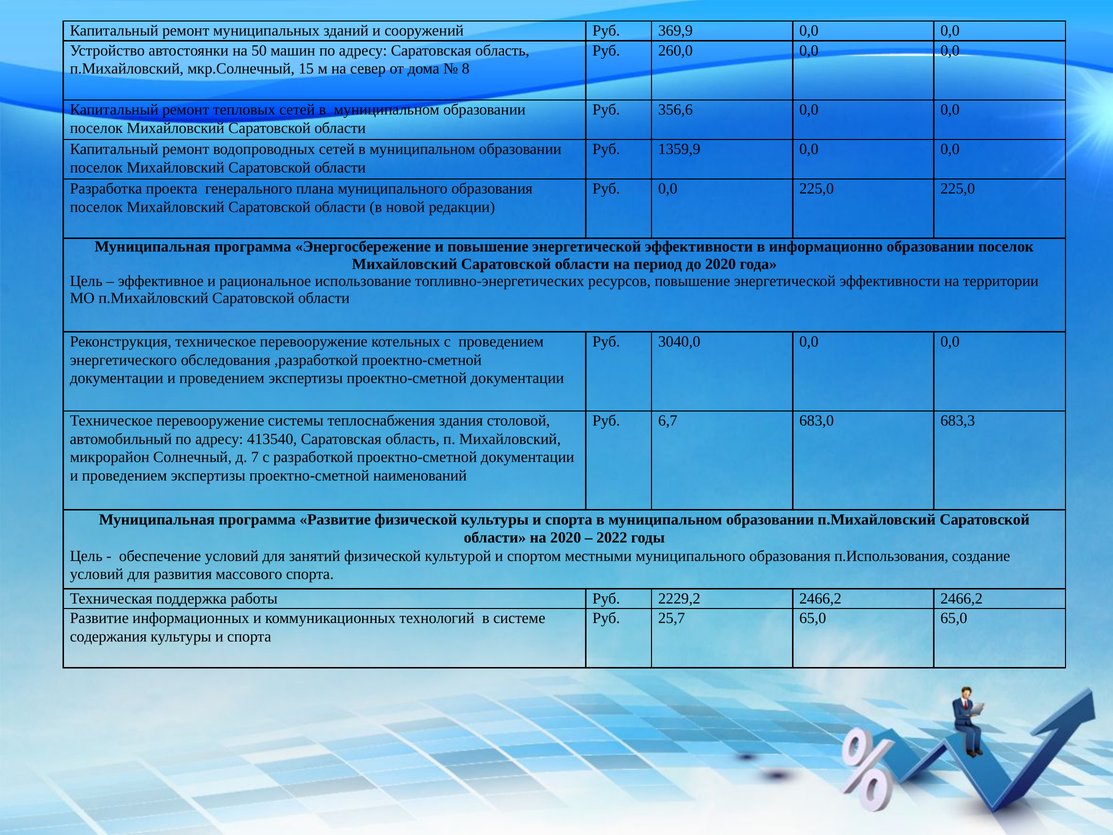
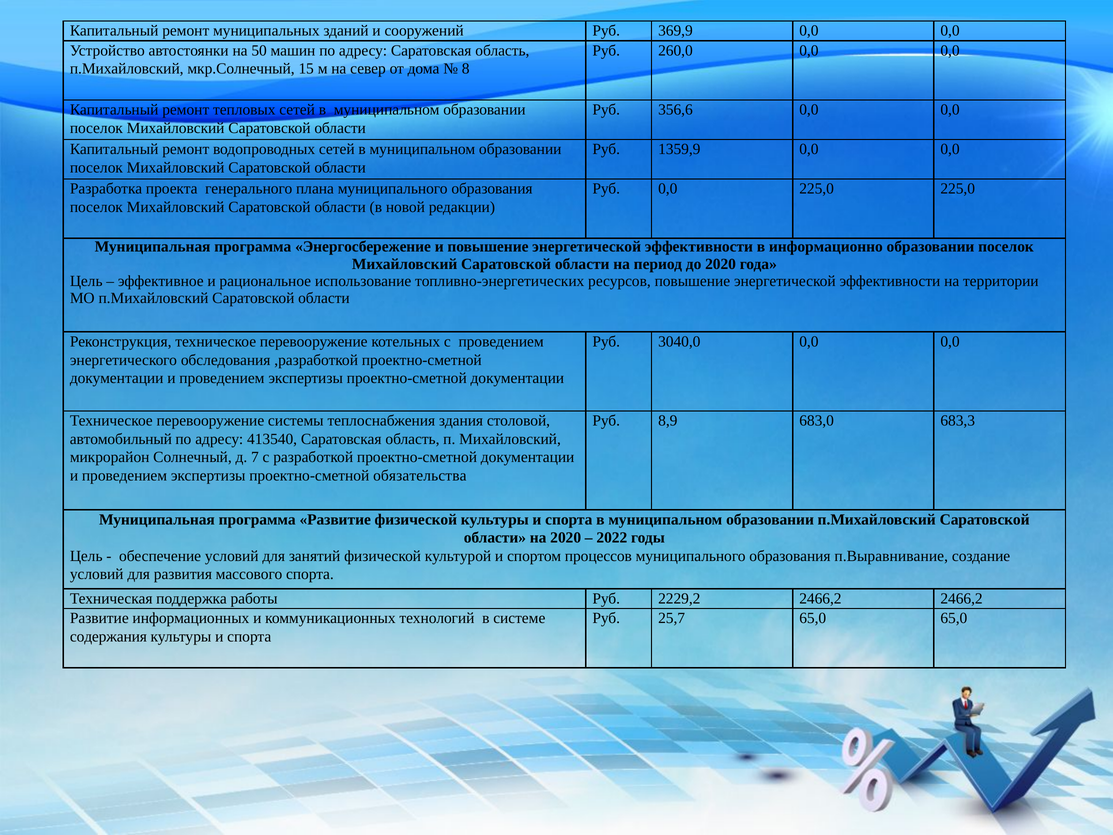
6,7: 6,7 -> 8,9 (668, 421)
наименований: наименований -> обязательства (420, 475)
местными: местными -> процессов (598, 556)
п.Использования: п.Использования -> п.Выравнивание (891, 556)
